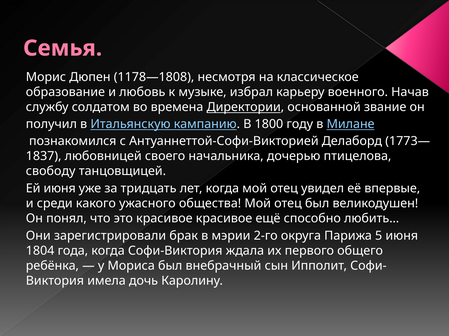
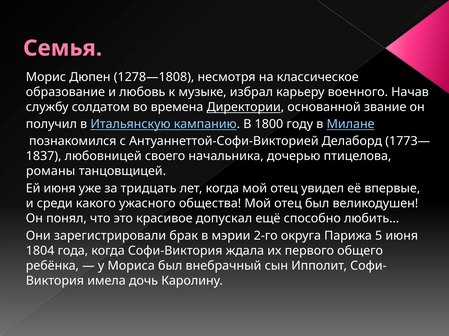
1178—1808: 1178—1808 -> 1278—1808 (154, 77)
свободу: свободу -> романы (51, 171)
красивое красивое: красивое -> допускал (224, 219)
